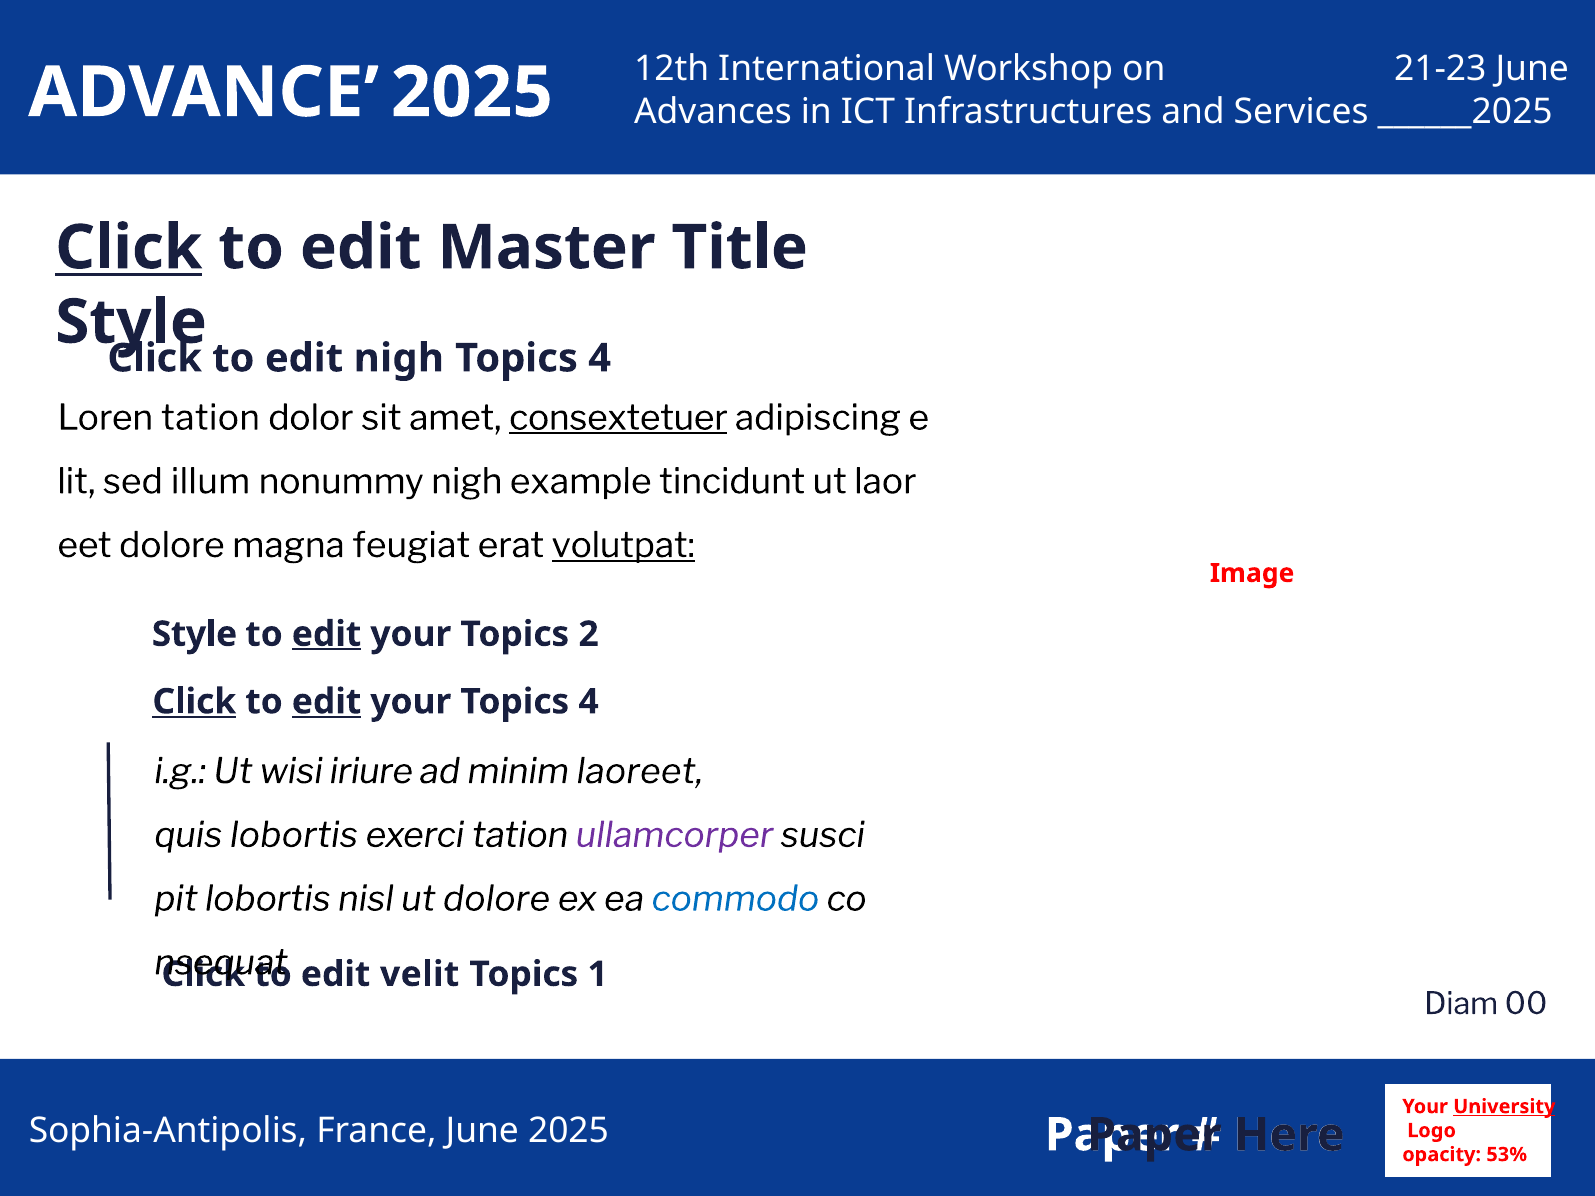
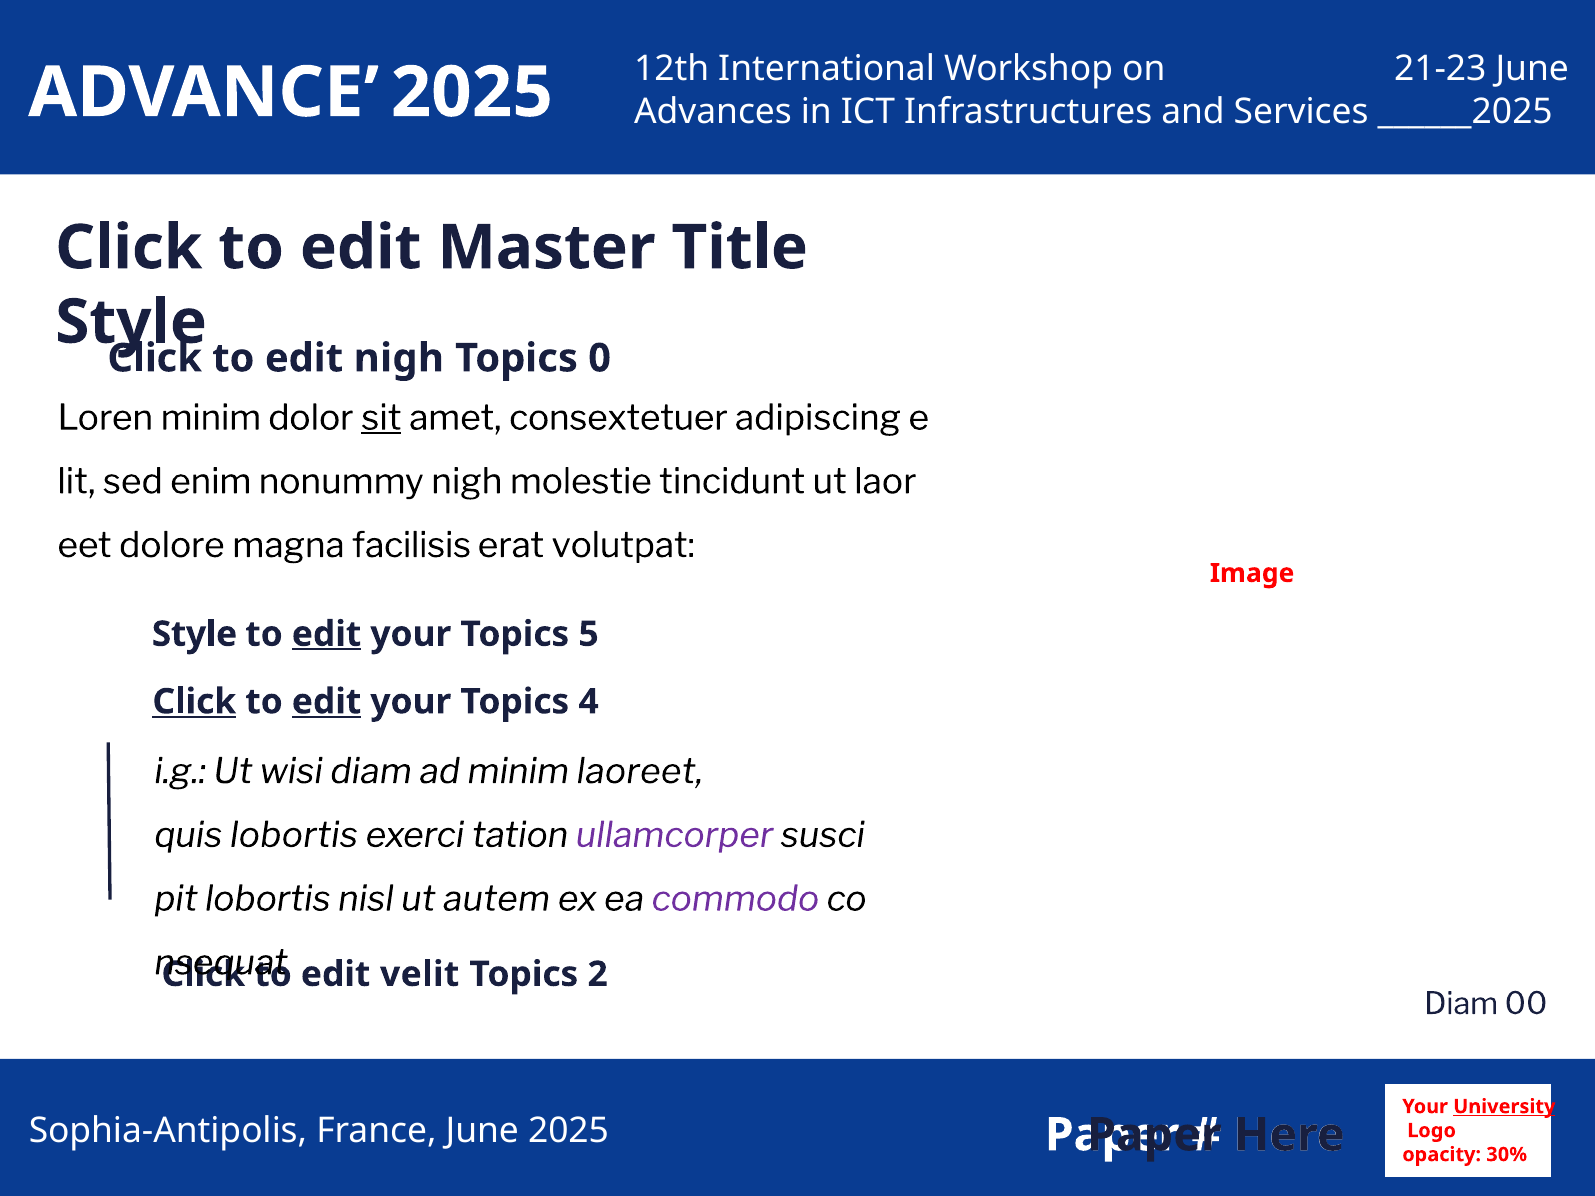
Click underline: present -> none (129, 248)
4: 4 -> 0 (600, 358)
Loren tation: tation -> minim (211, 418)
sit underline: none -> present (381, 418)
consextetuer underline: present -> none (618, 418)
illum: illum -> enim (211, 482)
example: example -> molestie (581, 482)
feugiat: feugiat -> facilisis (412, 545)
volutpat underline: present -> none (623, 545)
2: 2 -> 5 (589, 634)
wisi iriure: iriure -> diam (371, 772)
ut dolore: dolore -> autem (496, 899)
commodo colour: blue -> purple (735, 899)
1: 1 -> 2 (598, 974)
53%: 53% -> 30% (1507, 1155)
